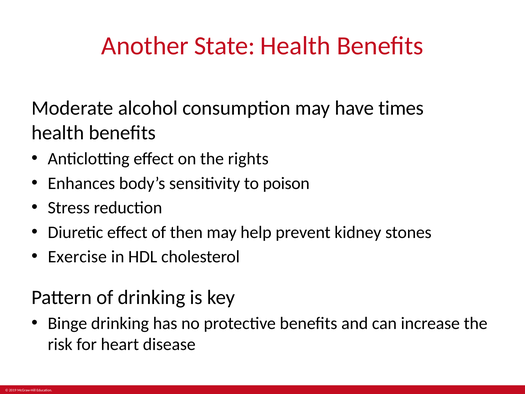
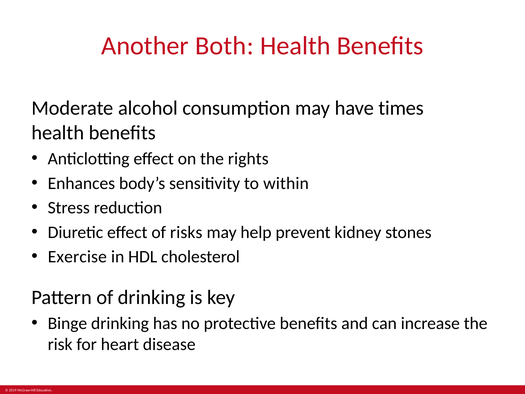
State: State -> Both (224, 46)
poison: poison -> within (286, 183)
then: then -> risks (186, 232)
